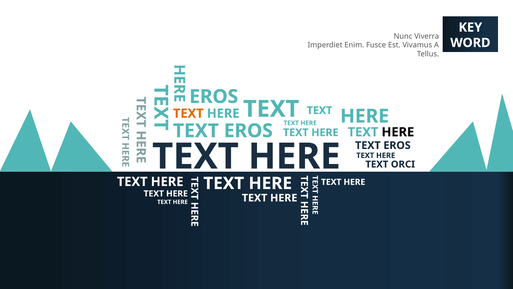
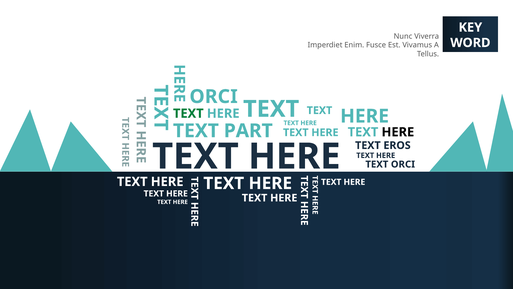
EROS: EROS -> ORCI (214, 96)
TEXT colour: orange -> green (188, 113)
EROS: EROS -> PART (248, 131)
